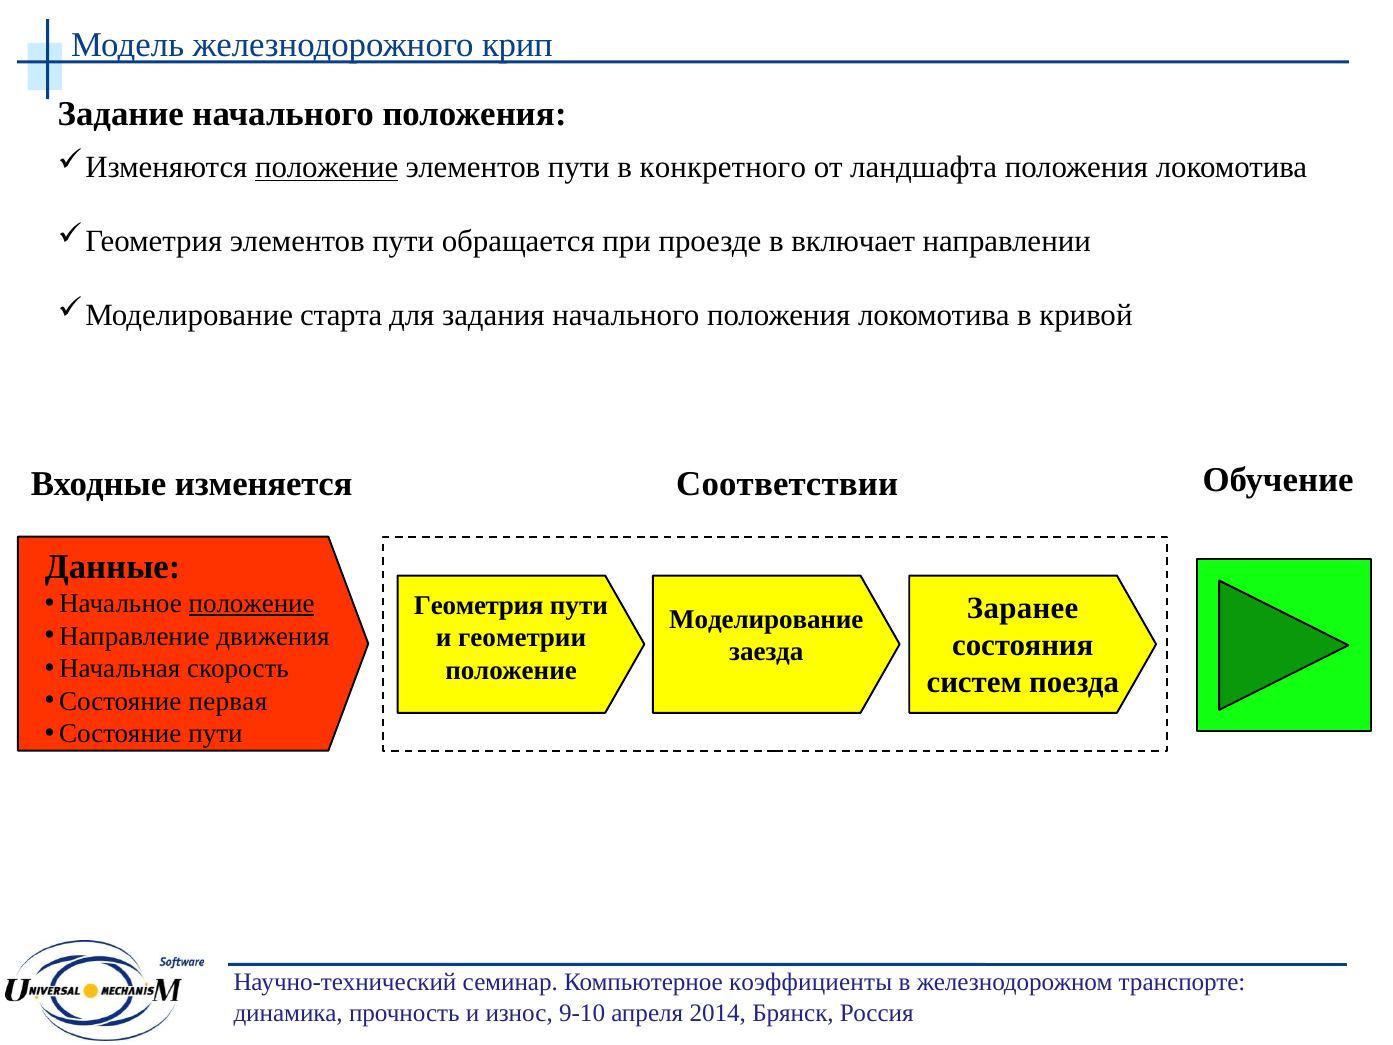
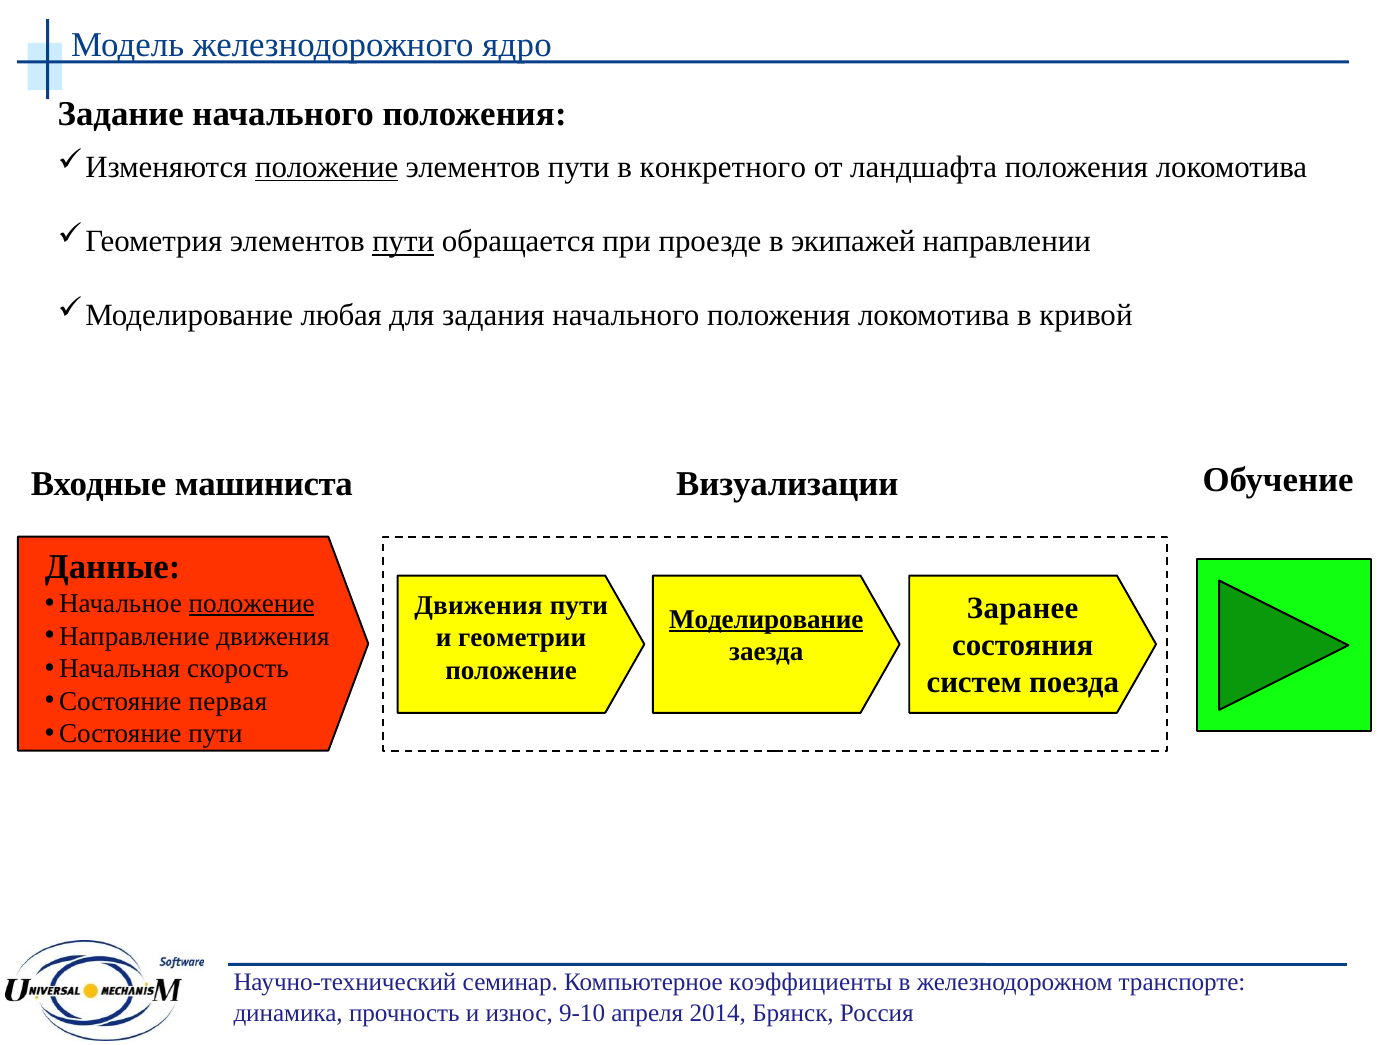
крип: крип -> ядро (517, 45)
пути underline: none -> present (403, 241)
включает: включает -> экипажей (853, 241)
старта: старта -> любая (341, 316)
изменяется: изменяется -> машиниста (264, 484)
Соответствии: Соответствии -> Визуализации (787, 484)
Геометрия: Геометрия -> Движения (478, 605)
Моделирование underline: none -> present (766, 619)
